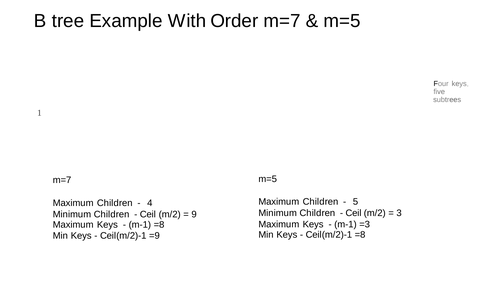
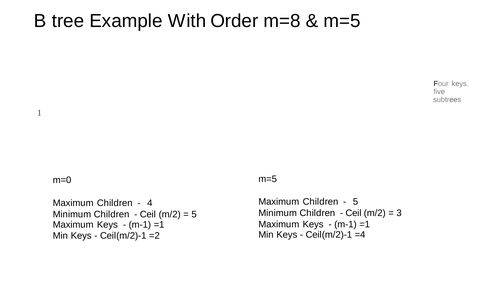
m=7: m=7 -> m=8 (282, 21)
m=7: m=7 -> m=0 (62, 180)
9: 9 -> 5 (194, 214)
=3: =3 -> =1 (365, 224)
=8: =8 -> =1 (159, 225)
Ceil(m/2)-1 =8: =8 -> =4 (360, 235)
=9: =9 -> =2 (154, 236)
